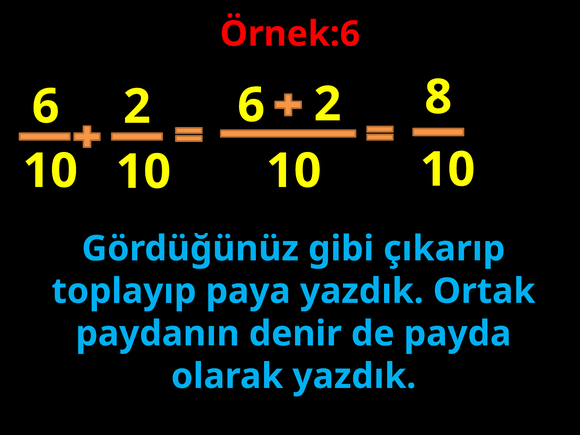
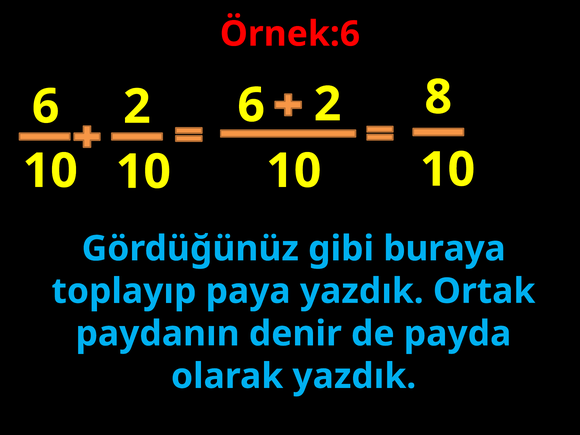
çıkarıp: çıkarıp -> buraya (444, 249)
